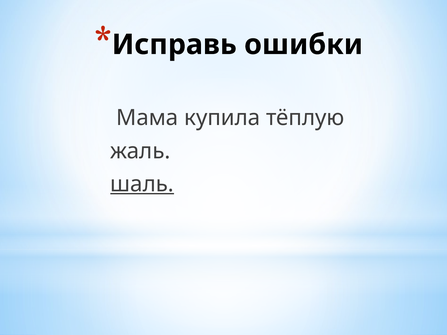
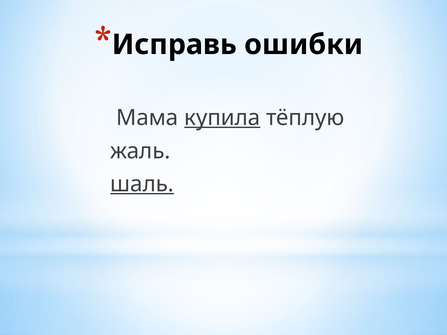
купила underline: none -> present (222, 118)
